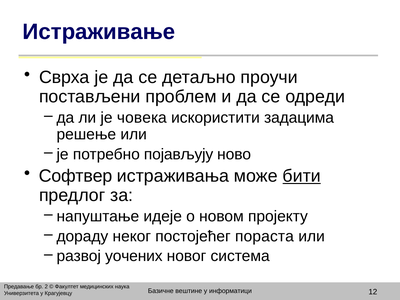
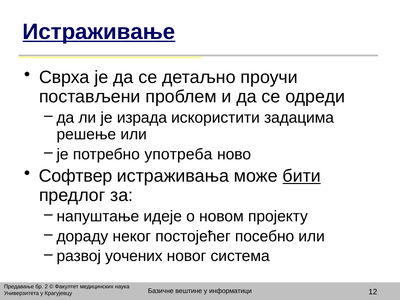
Истраживање underline: none -> present (99, 32)
човека: човека -> израда (142, 118)
појављују: појављују -> употреба (178, 154)
пораста: пораста -> посебно (265, 236)
